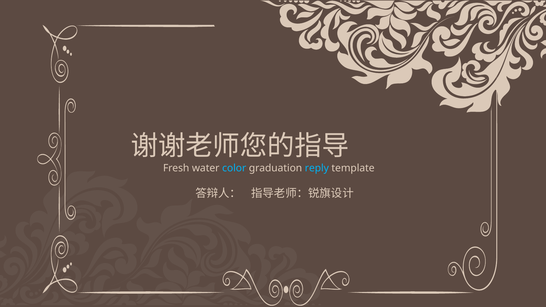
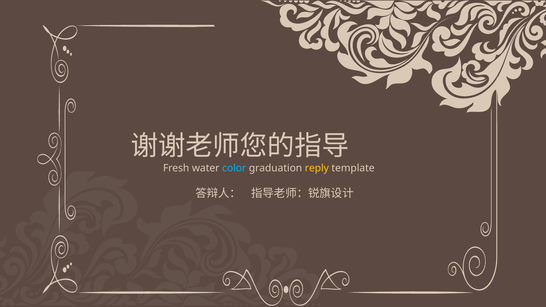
reply colour: light blue -> yellow (317, 168)
